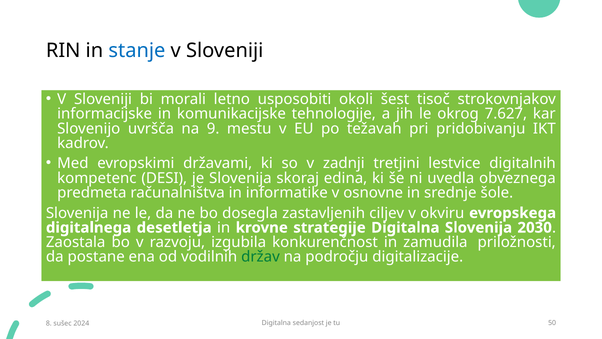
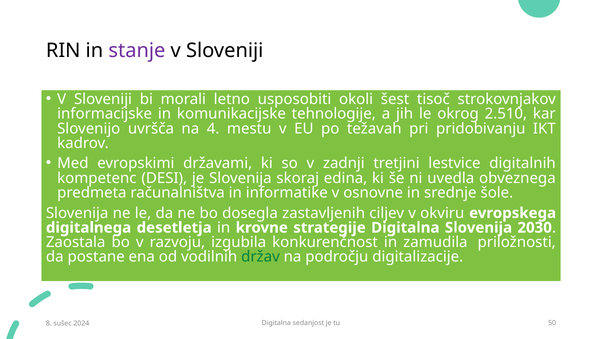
stanje colour: blue -> purple (137, 51)
7.627: 7.627 -> 2.510 (506, 114)
9: 9 -> 4 (213, 128)
